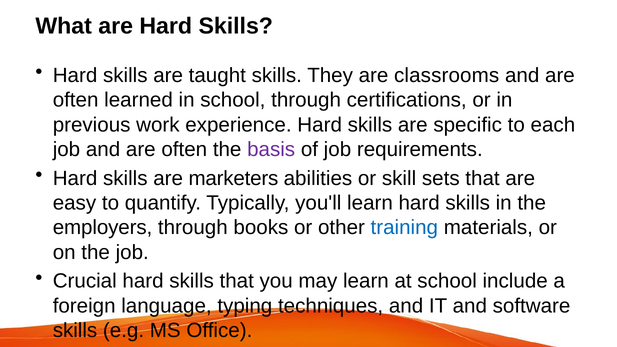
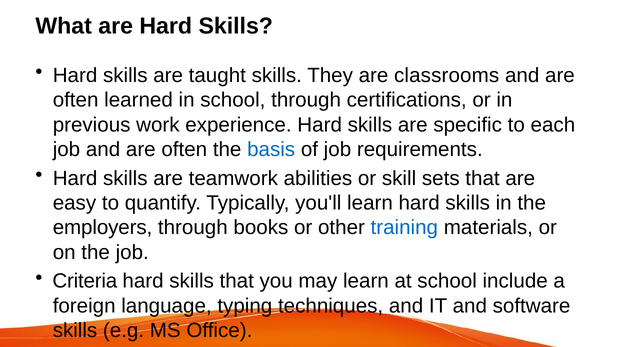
basis colour: purple -> blue (271, 150)
marketers: marketers -> teamwork (233, 178)
Crucial: Crucial -> Criteria (85, 281)
